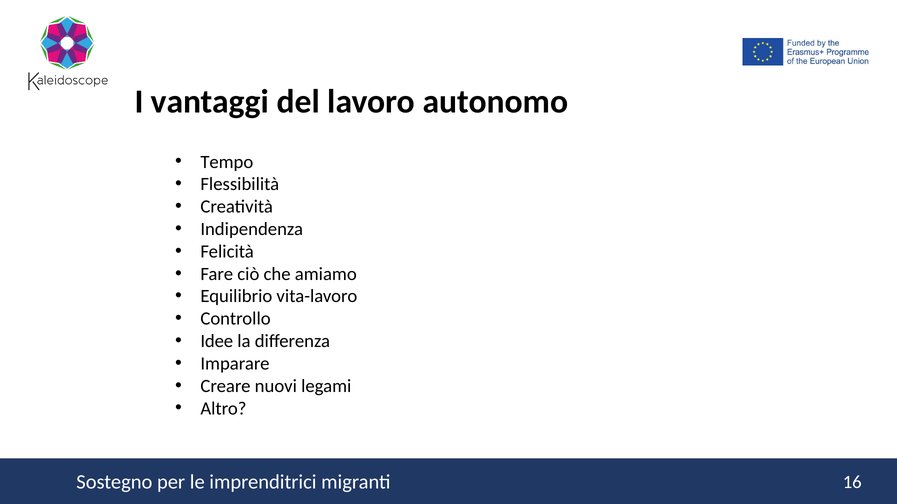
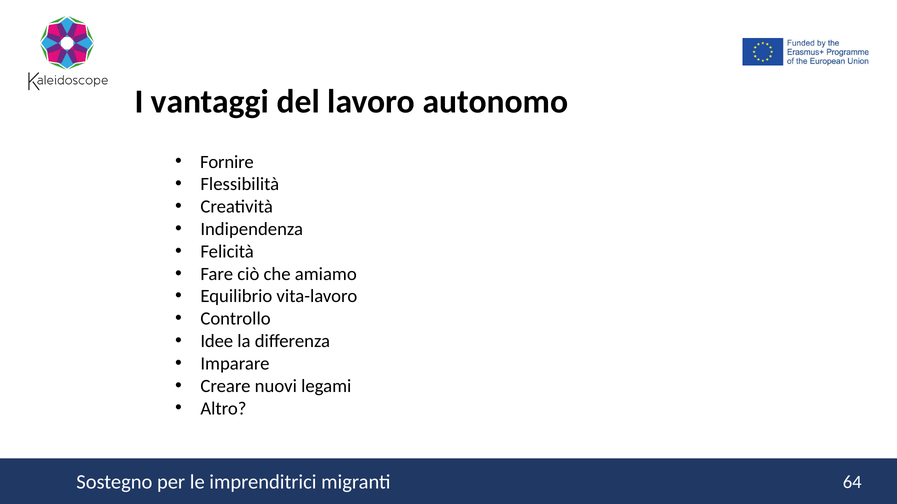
Tempo: Tempo -> Fornire (227, 162)
16: 16 -> 64 (852, 483)
